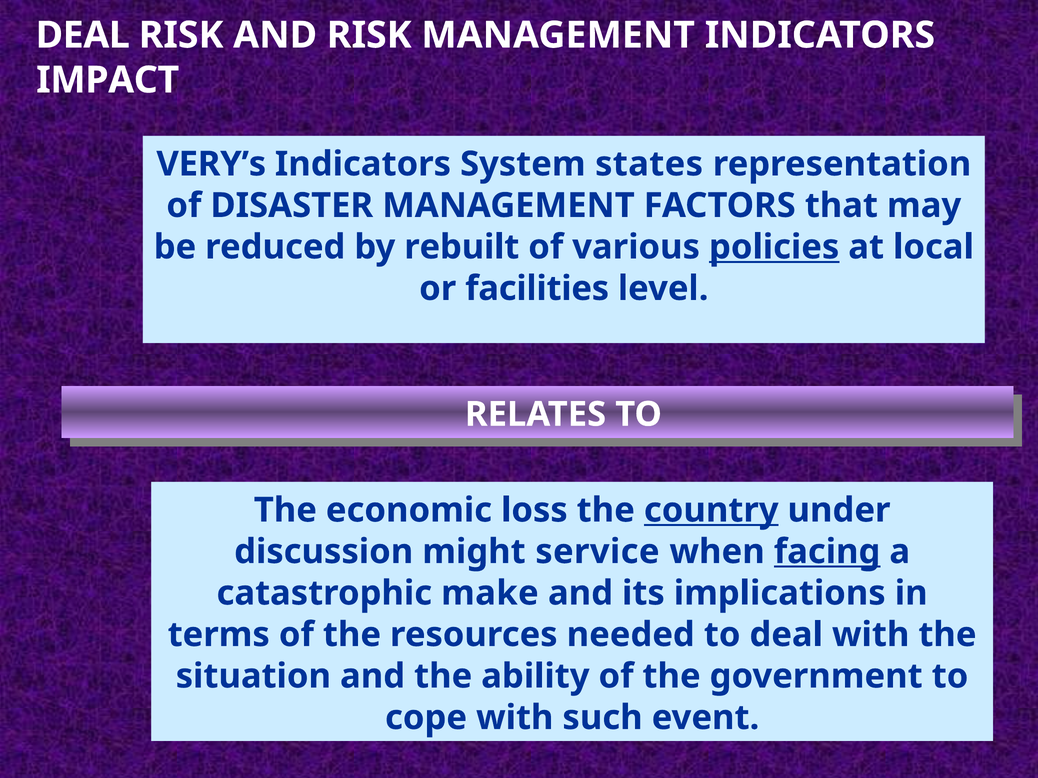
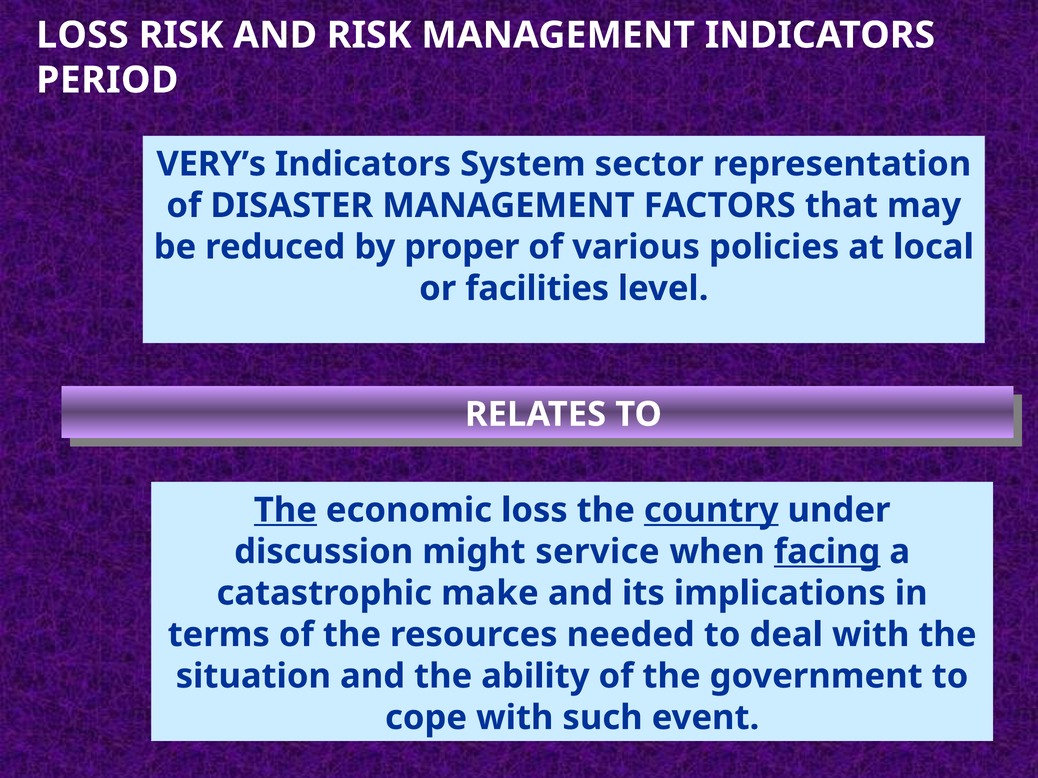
DEAL: DEAL -> LOSS (82, 35)
IMPACT: IMPACT -> PERIOD (107, 80)
states: states -> sector (649, 164)
rebuilt: rebuilt -> proper (462, 247)
policies underline: present -> none (774, 247)
The underline: none -> present (285, 510)
